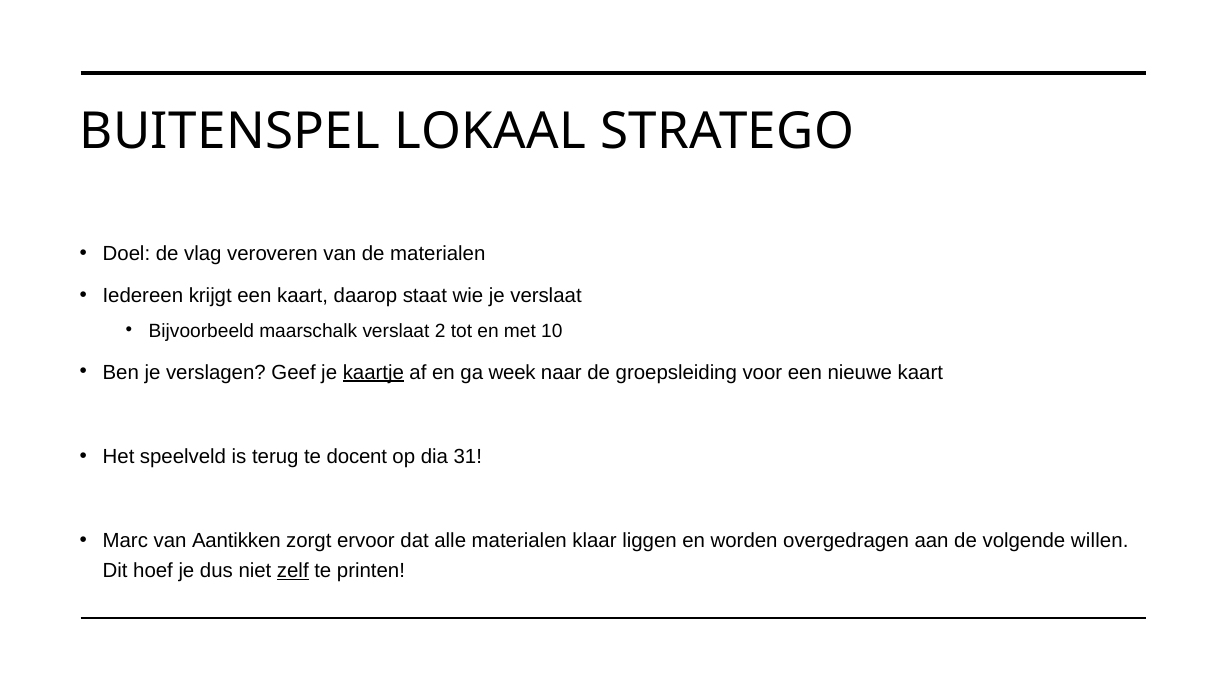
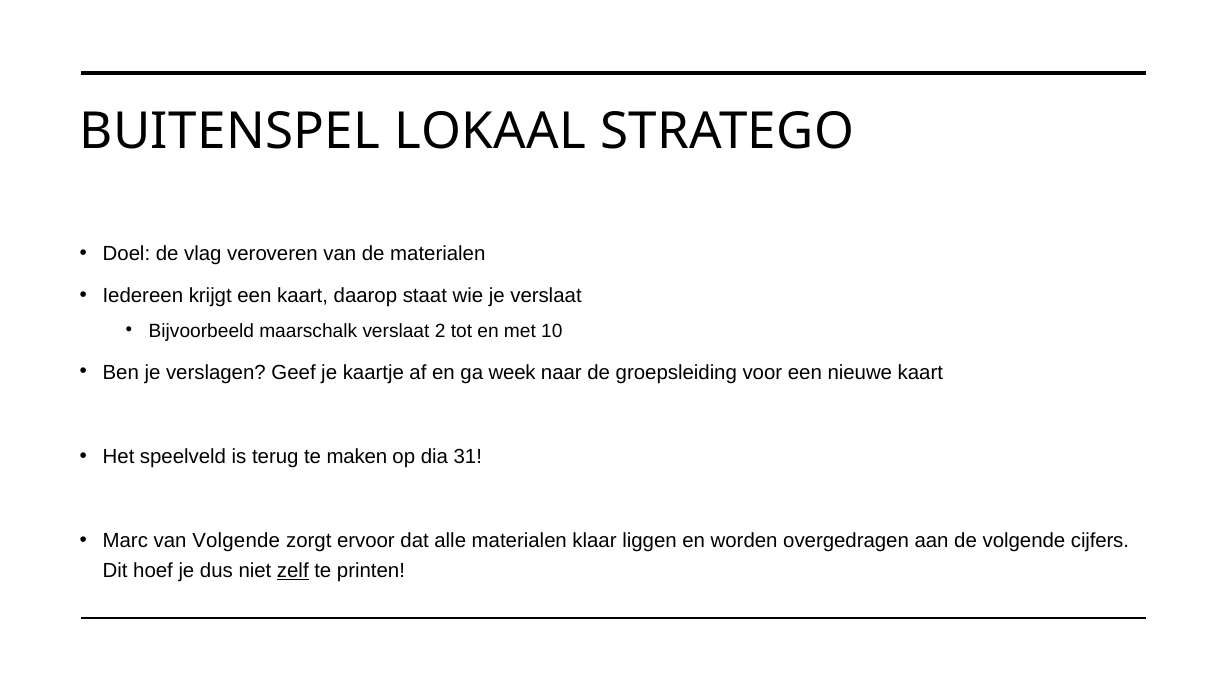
kaartje underline: present -> none (373, 372)
docent: docent -> maken (357, 457)
van Aantikken: Aantikken -> Volgende (236, 541)
willen: willen -> cijfers (1100, 541)
